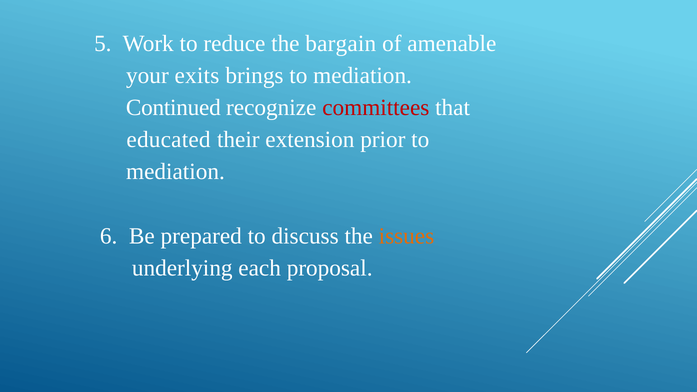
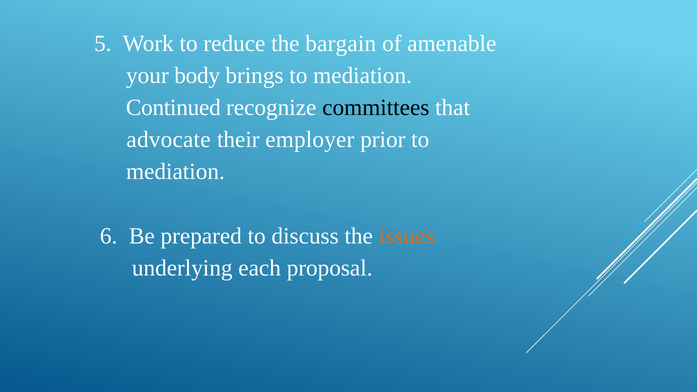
exits: exits -> body (197, 76)
committees colour: red -> black (376, 108)
educated: educated -> advocate (169, 140)
extension: extension -> employer (310, 140)
